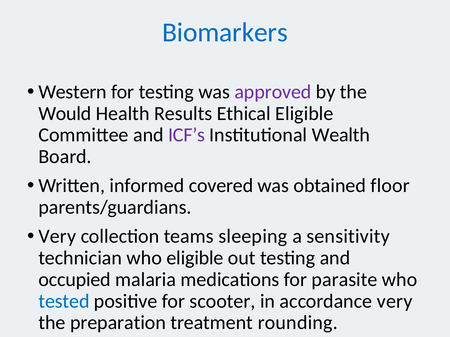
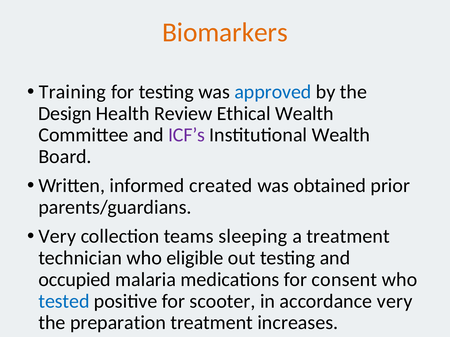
Biomarkers colour: blue -> orange (225, 32)
Western: Western -> Training (72, 92)
approved colour: purple -> blue (273, 92)
Would: Would -> Design (65, 114)
Results: Results -> Review (183, 114)
Ethical Eligible: Eligible -> Wealth (304, 114)
covered: covered -> created (221, 186)
floor: floor -> prior (390, 186)
a sensitivity: sensitivity -> treatment (348, 237)
parasite: parasite -> consent (344, 280)
rounding: rounding -> increases (298, 323)
